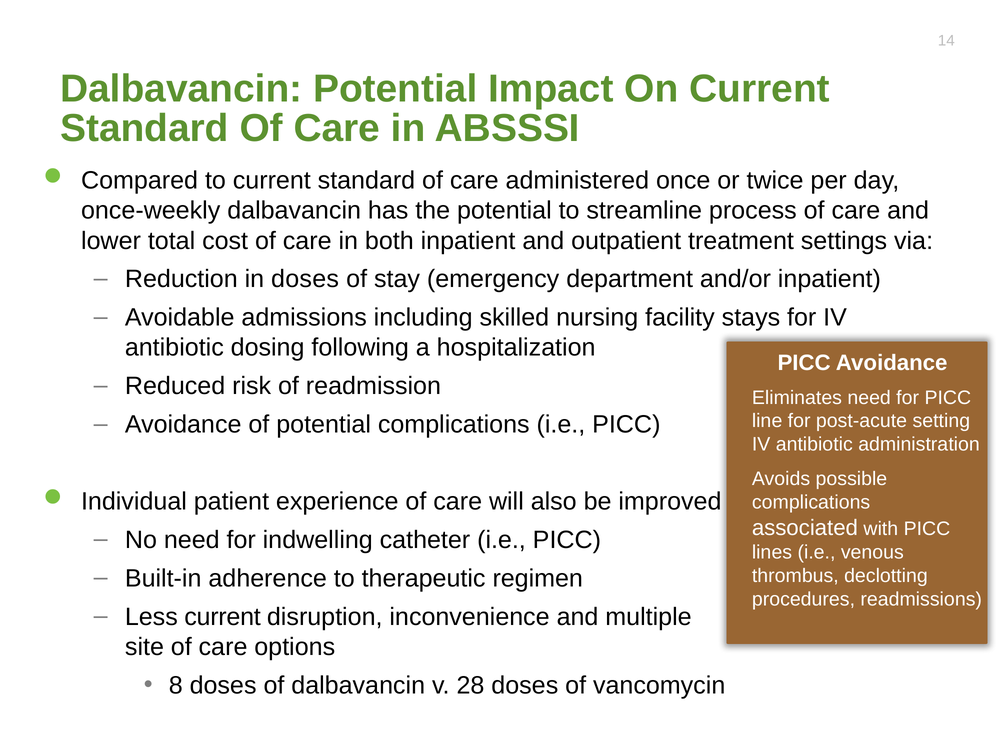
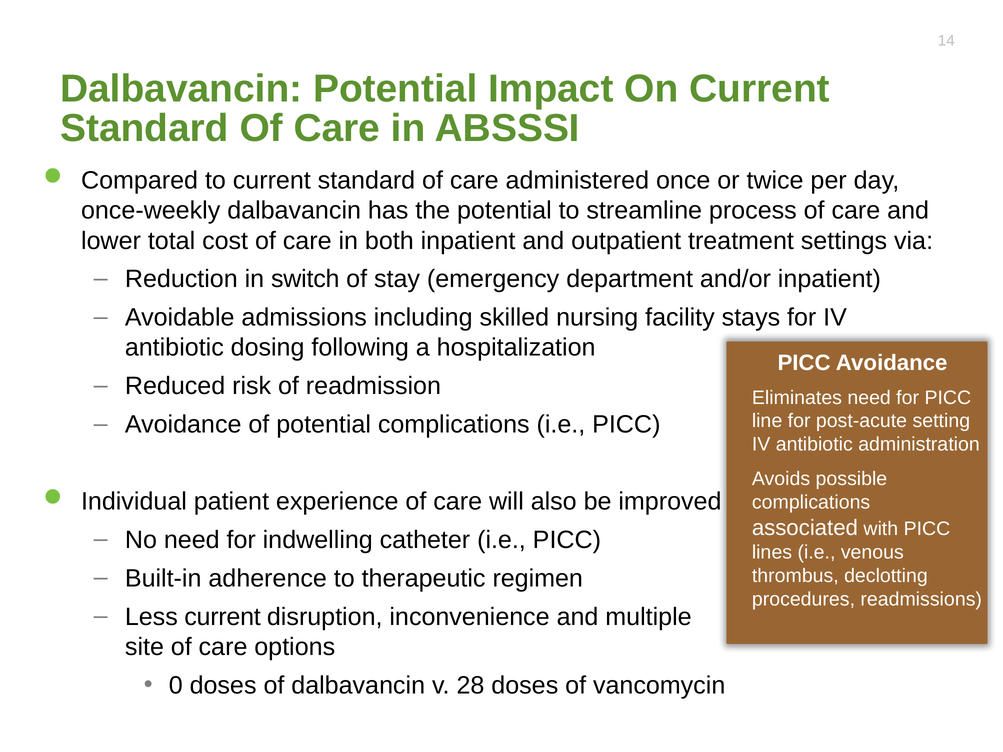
in doses: doses -> switch (305, 279)
8: 8 -> 0 (176, 686)
